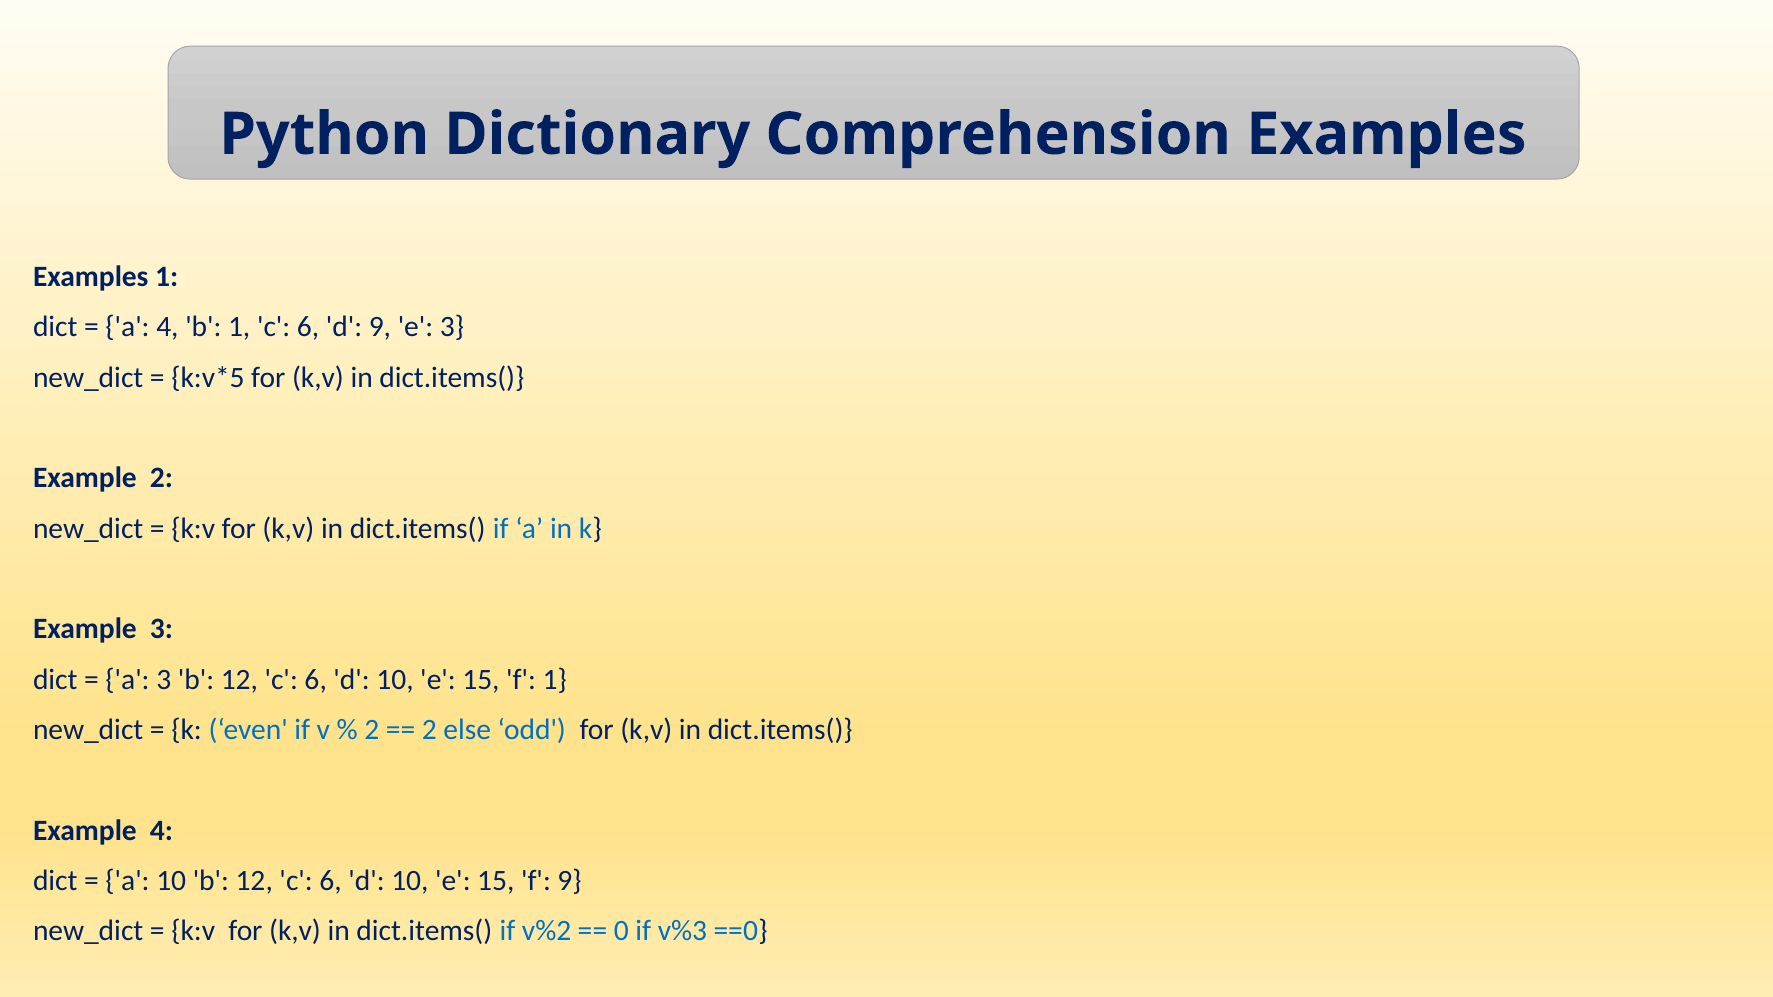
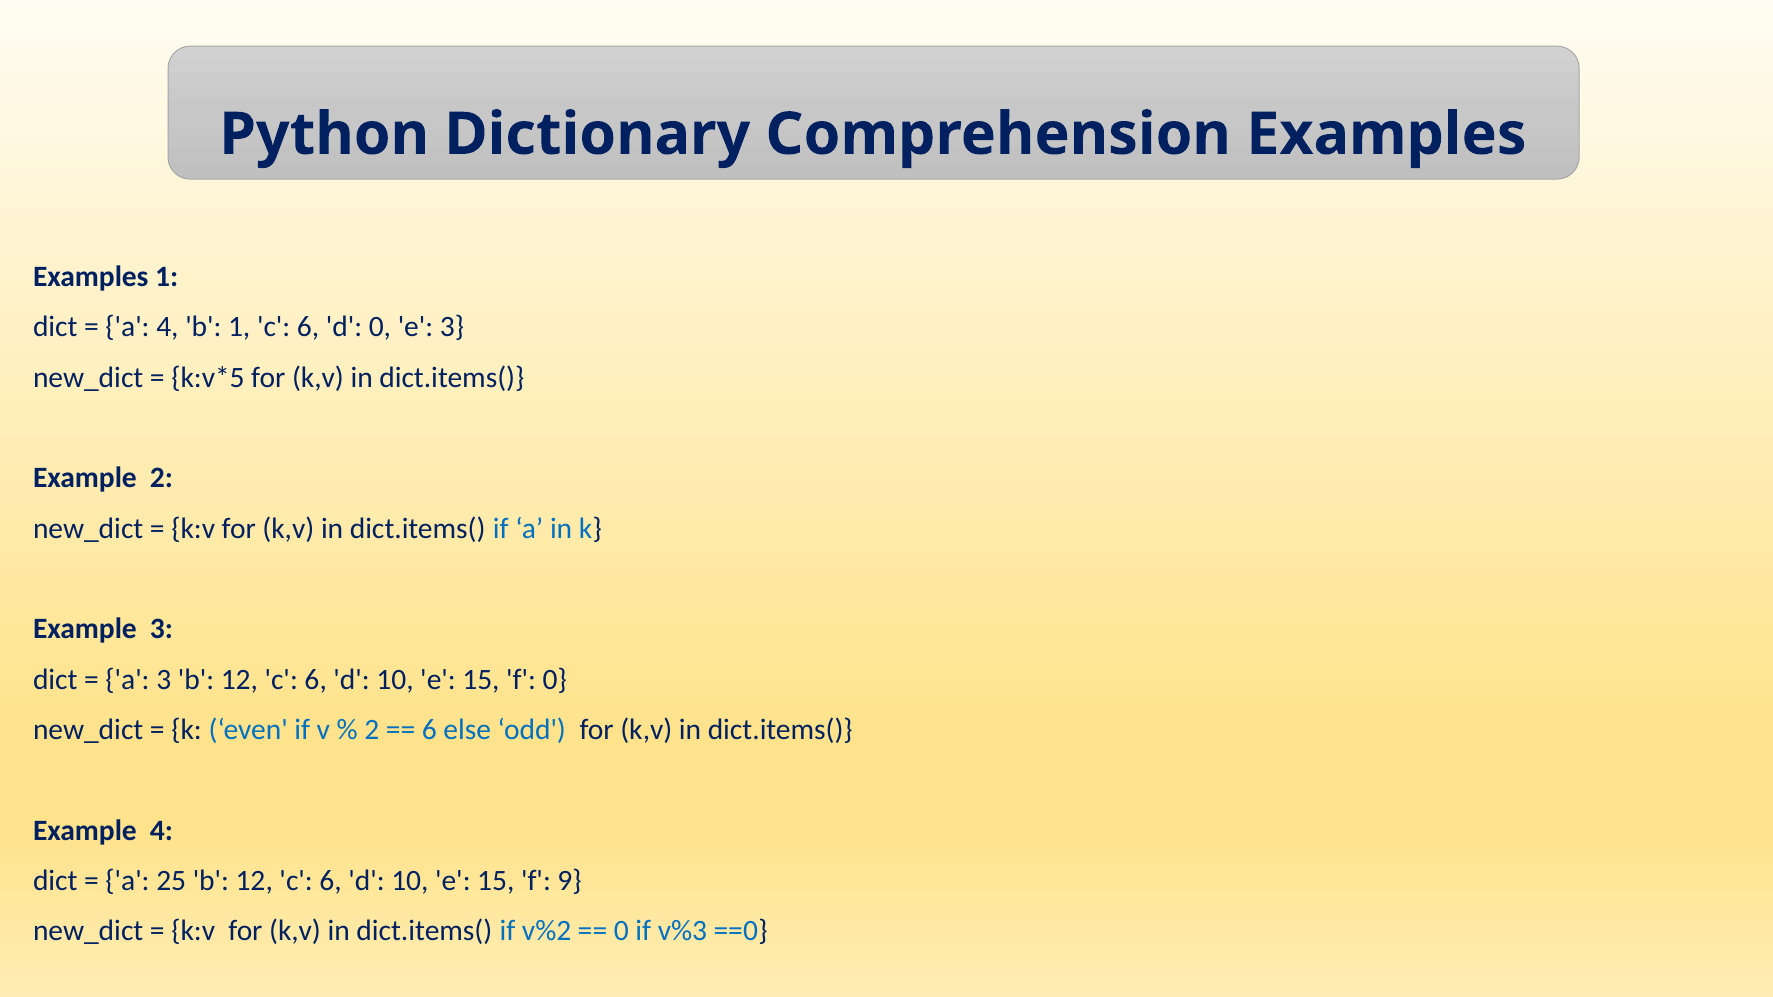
d 9: 9 -> 0 (380, 327)
f 1: 1 -> 0 (555, 680)
2: 2 -> 6 (429, 730)
a 10: 10 -> 25 (171, 881)
